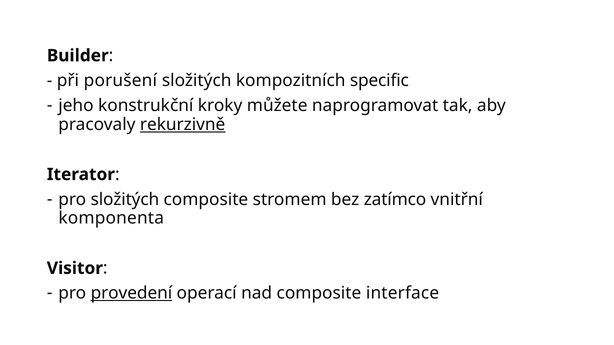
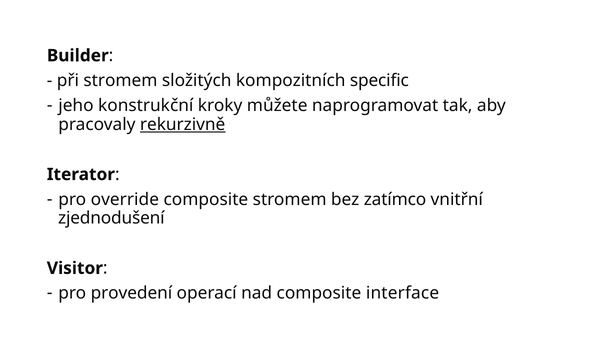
při porušení: porušení -> stromem (120, 81)
pro složitých: složitých -> override (125, 200)
komponenta: komponenta -> zjednodušení (111, 218)
provedení underline: present -> none (131, 294)
